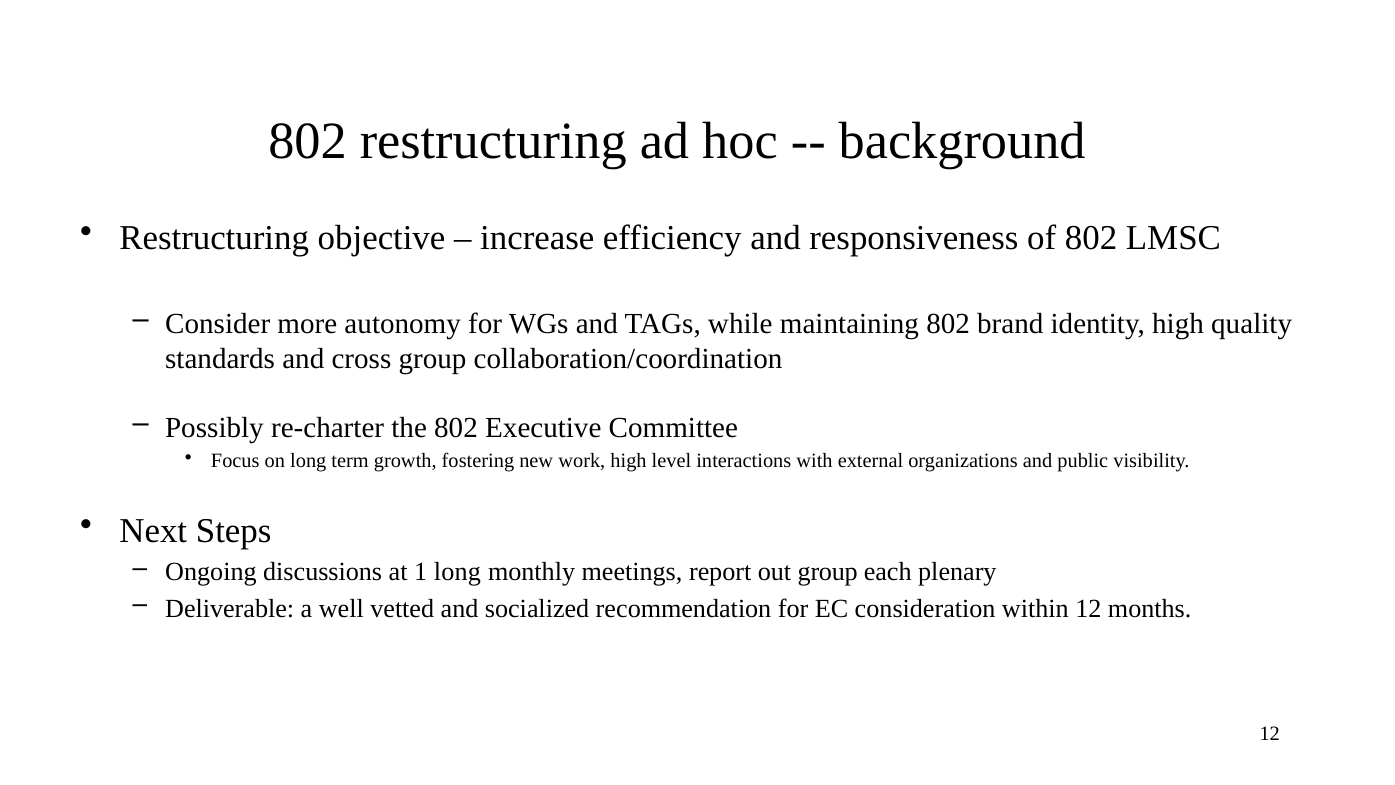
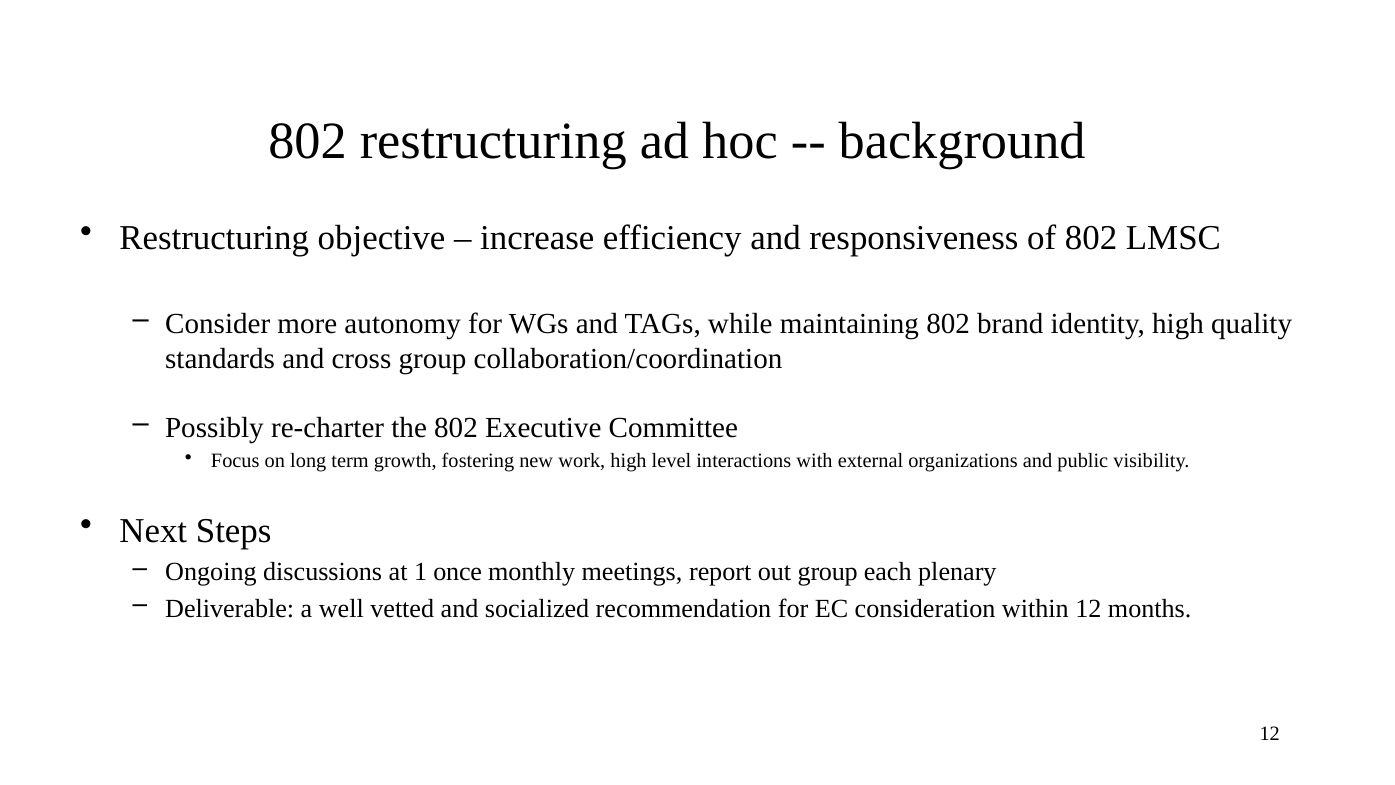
1 long: long -> once (458, 572)
